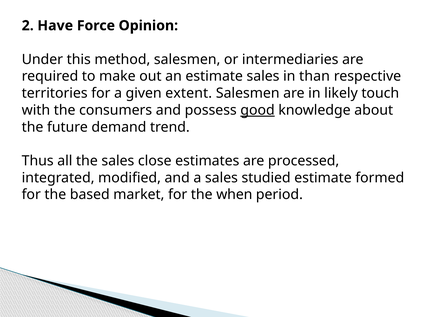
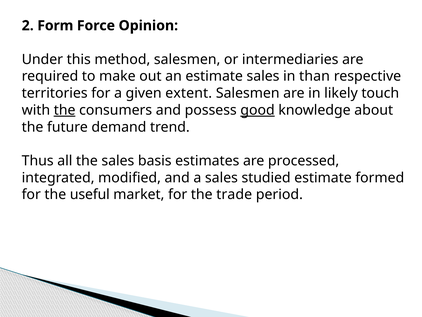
Have: Have -> Form (55, 26)
the underline: none -> present (65, 110)
close: close -> basis (155, 161)
based: based -> useful (90, 194)
when: when -> trade (234, 194)
